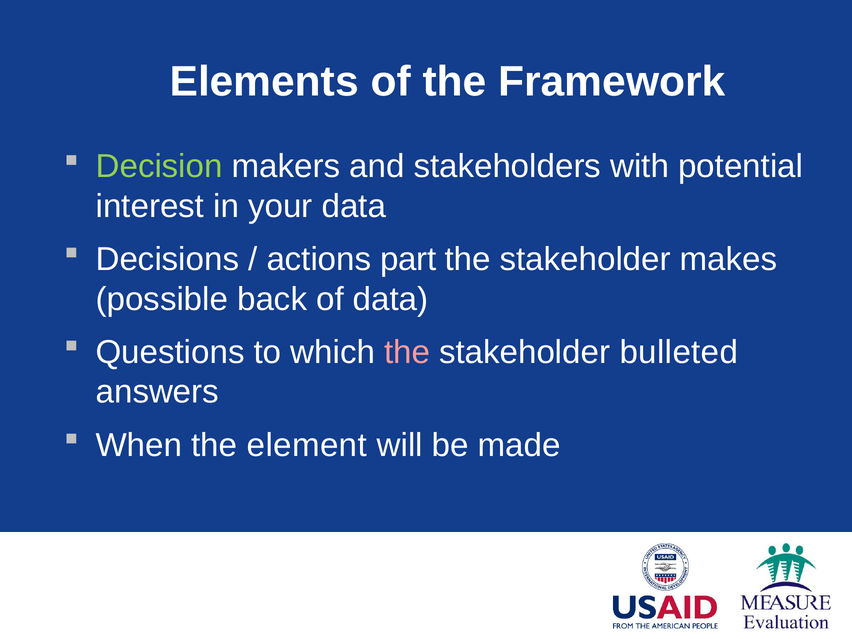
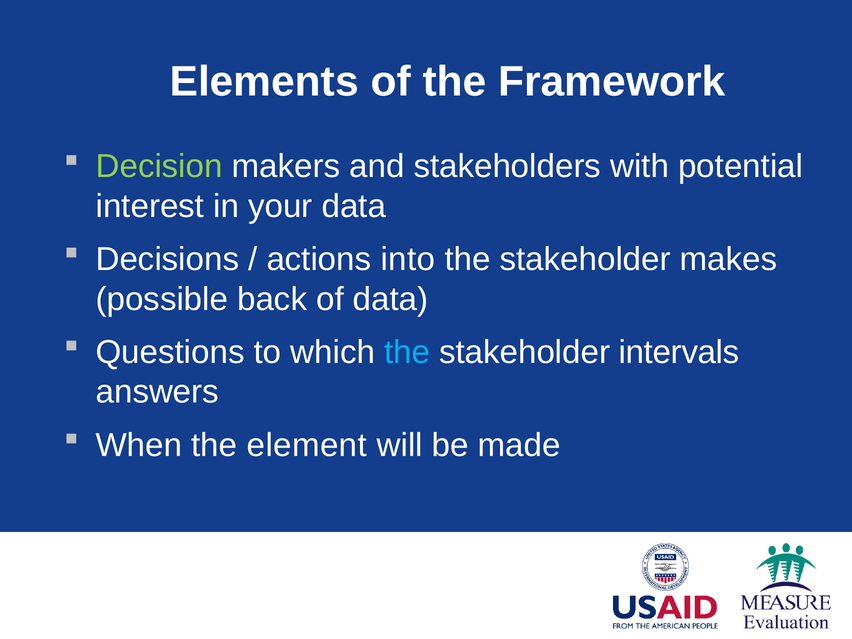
part: part -> into (408, 259)
the colour: pink -> light blue (407, 352)
bulleted: bulleted -> intervals (679, 352)
